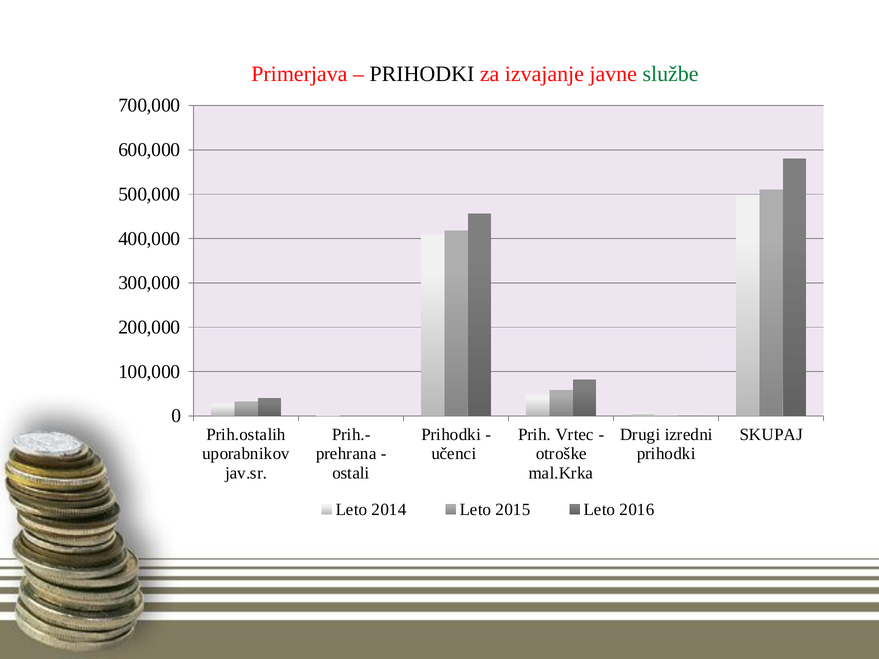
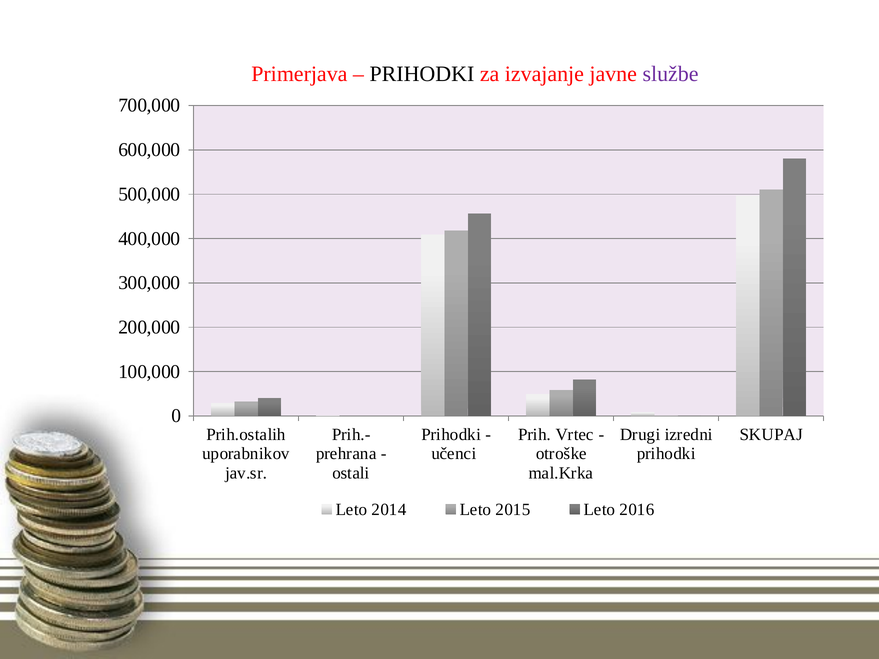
službe colour: green -> purple (671, 74)
